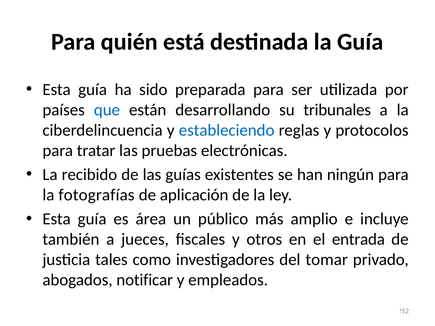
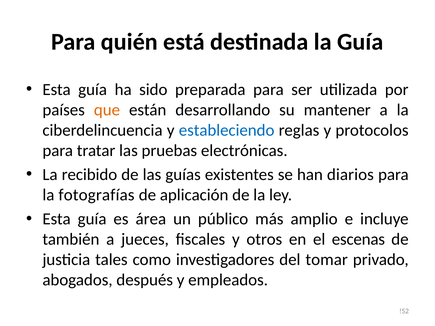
que colour: blue -> orange (107, 110)
tribunales: tribunales -> mantener (337, 110)
ningún: ningún -> diarios (350, 175)
entrada: entrada -> escenas (358, 240)
notificar: notificar -> después (145, 280)
